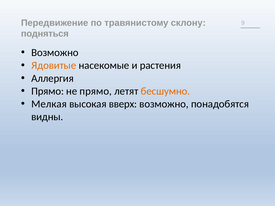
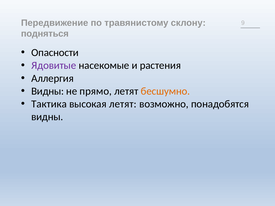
Возможно: Возможно -> Опасности (55, 53)
Ядовитые colour: orange -> purple (54, 66)
Прямо: Прямо -> Видны (48, 91)
Мелкая: Мелкая -> Тактика (49, 104)
высокая вверх: вверх -> летят (123, 104)
